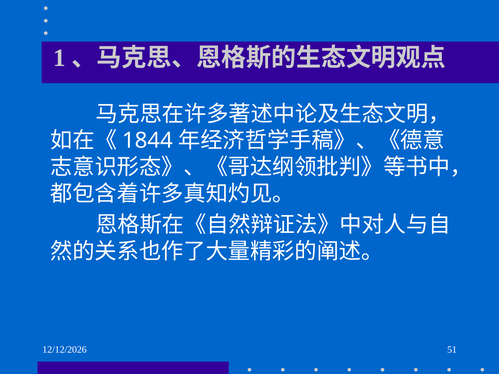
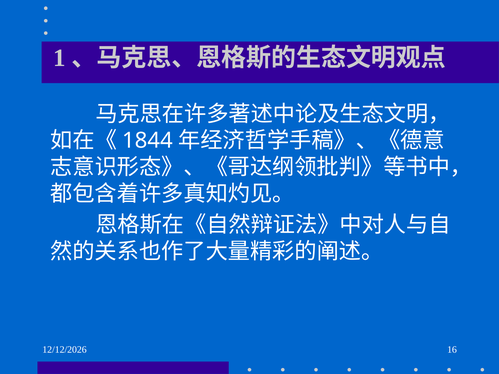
51: 51 -> 16 (452, 350)
